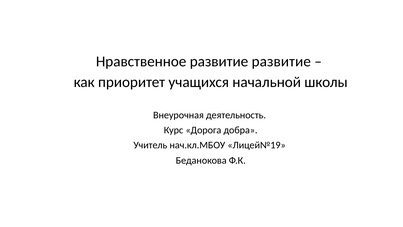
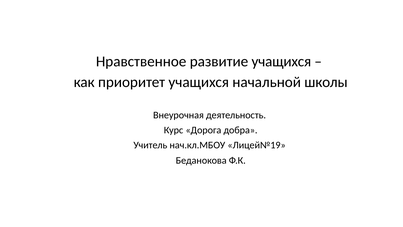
развитие развитие: развитие -> учащихся (281, 61)
